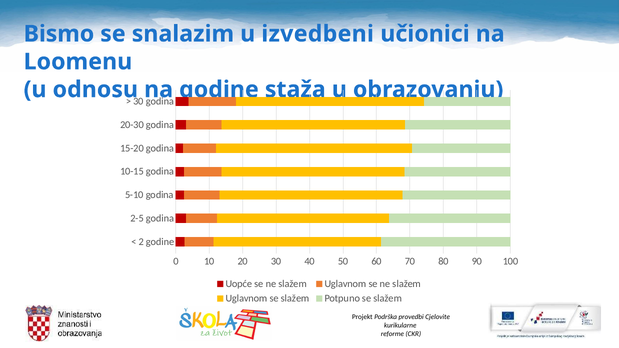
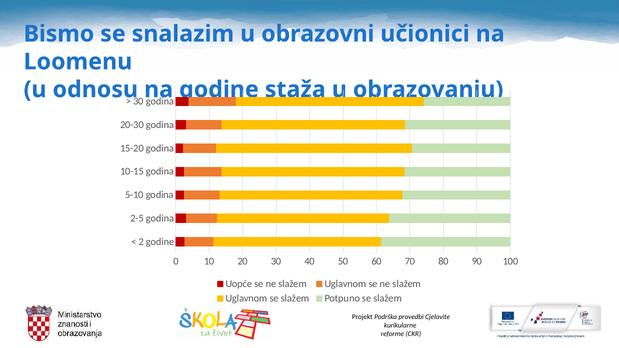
izvedbeni: izvedbeni -> obrazovni (318, 34)
